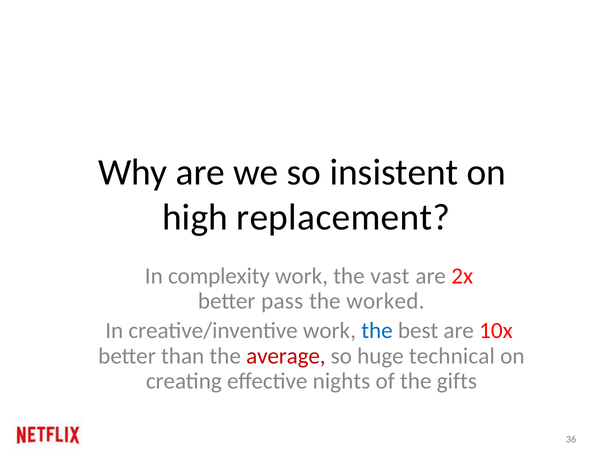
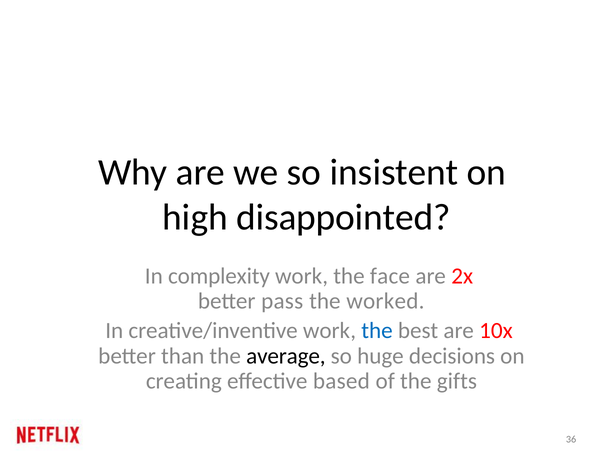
replacement: replacement -> disappointed (343, 217)
vast: vast -> face (390, 276)
average colour: red -> black (286, 356)
technical: technical -> decisions (452, 356)
nights: nights -> based (341, 381)
